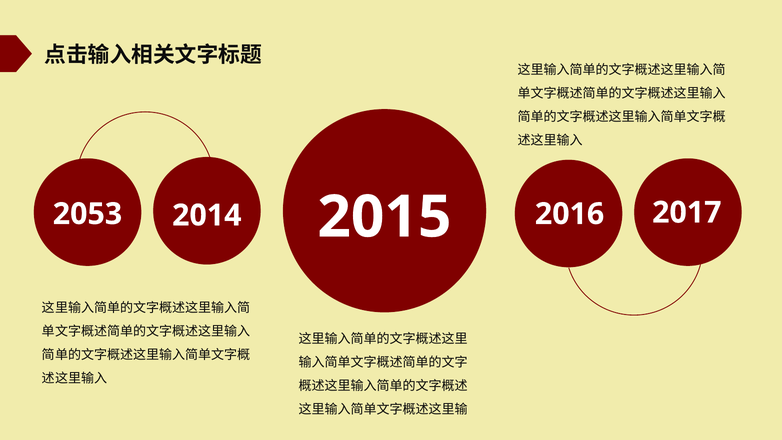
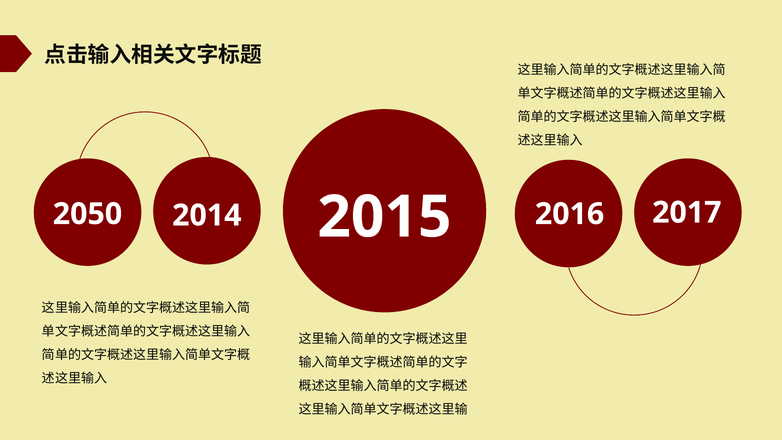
2053: 2053 -> 2050 (87, 214)
